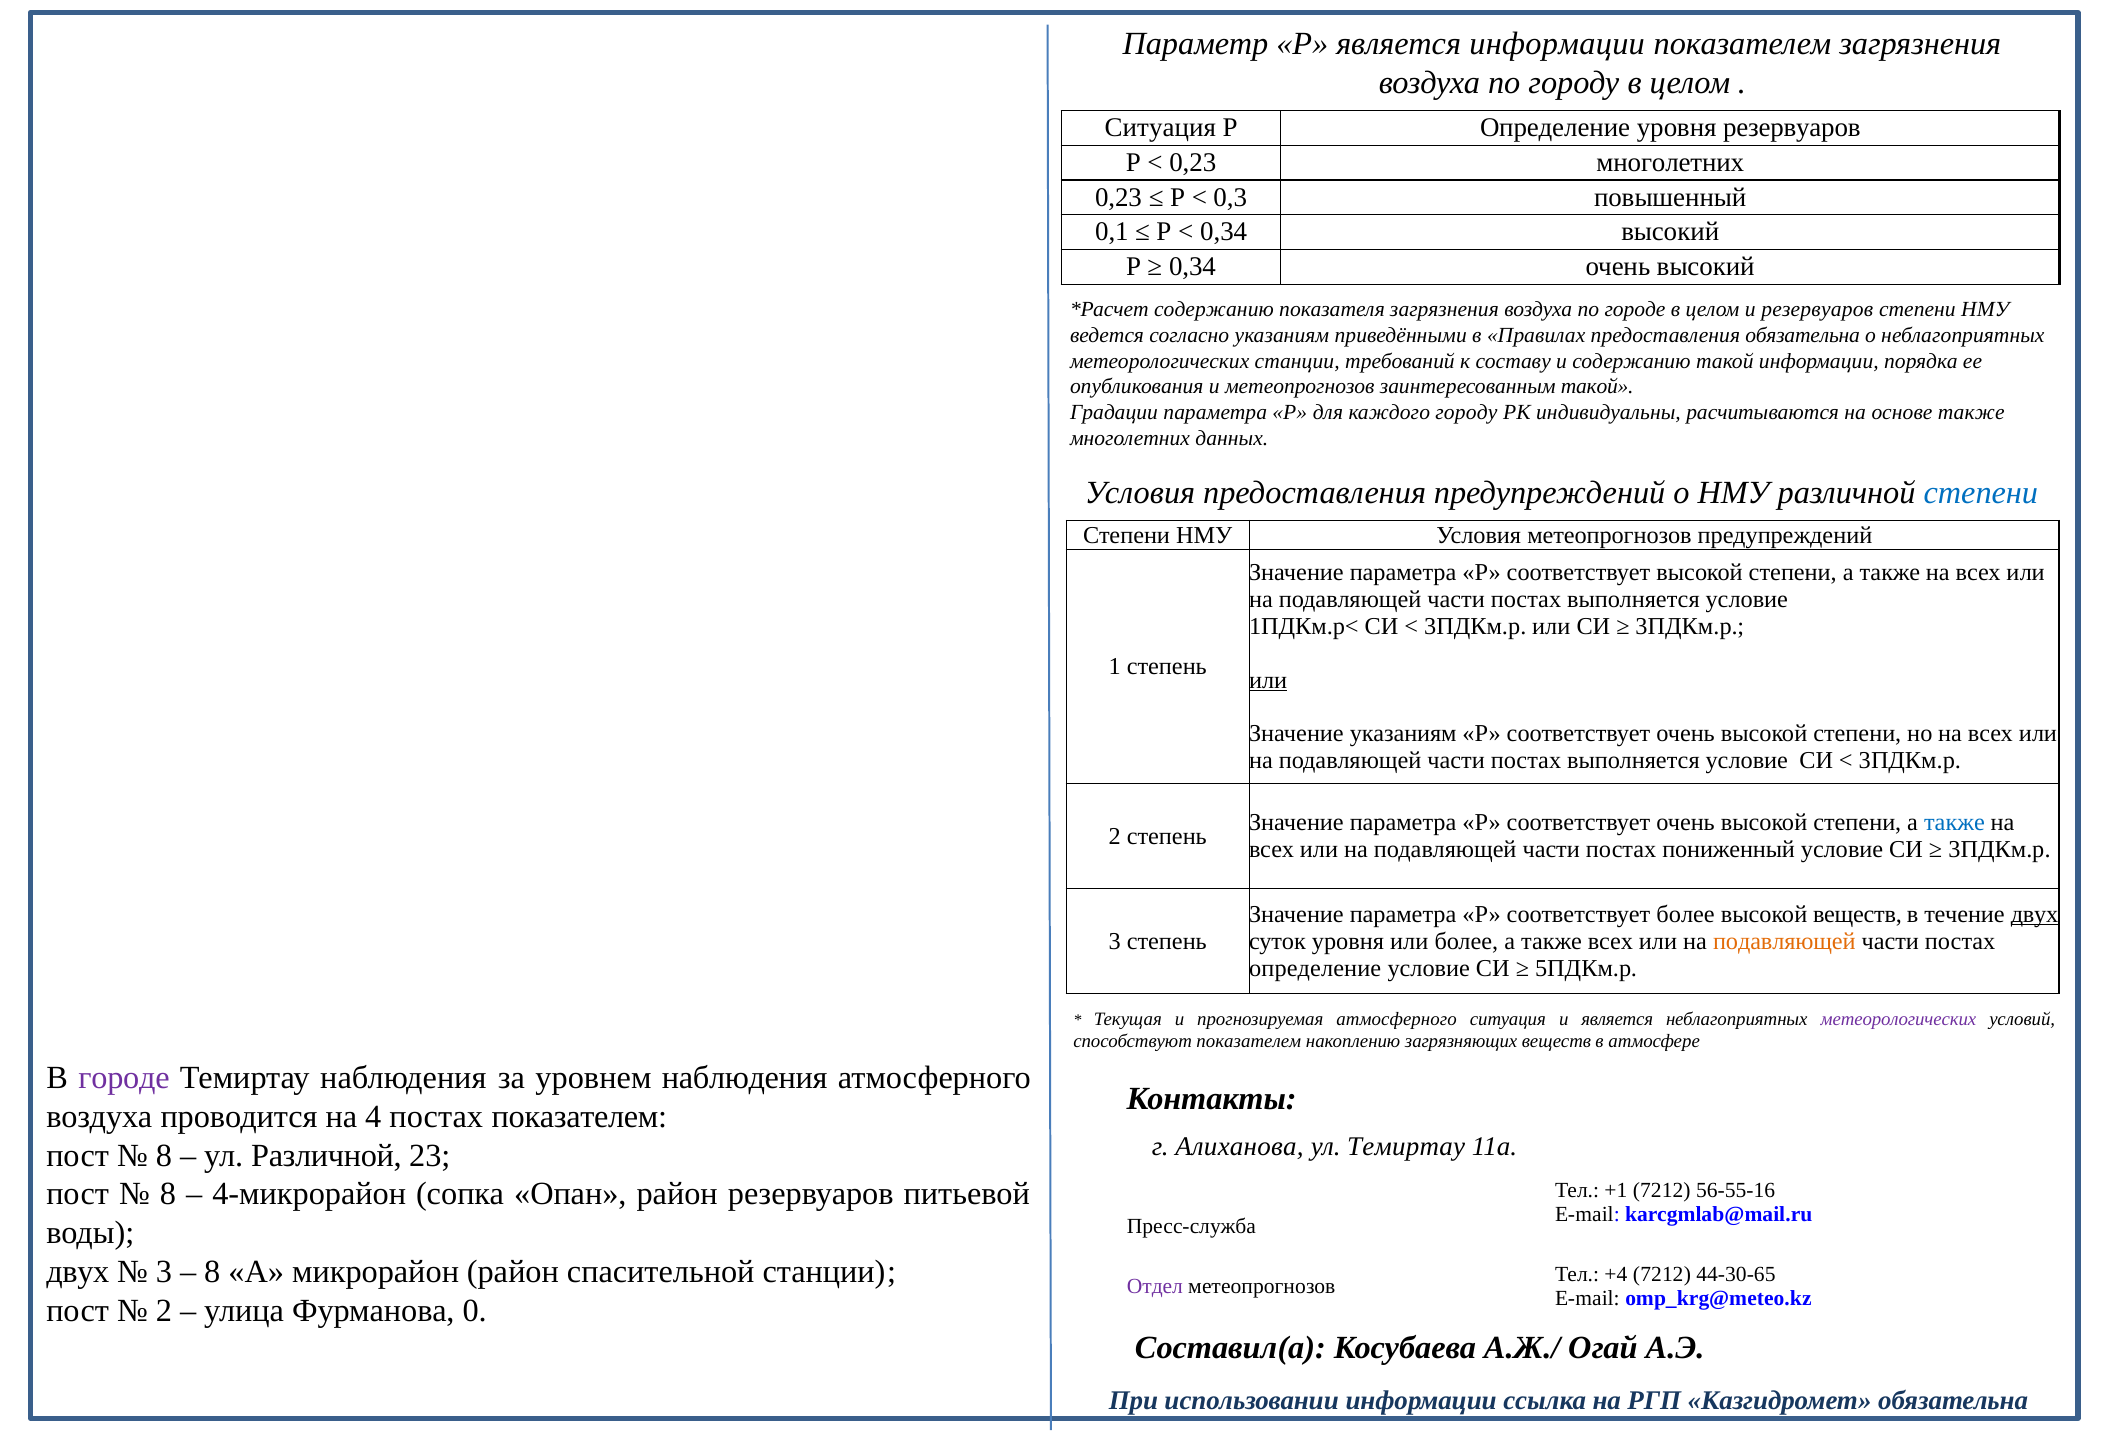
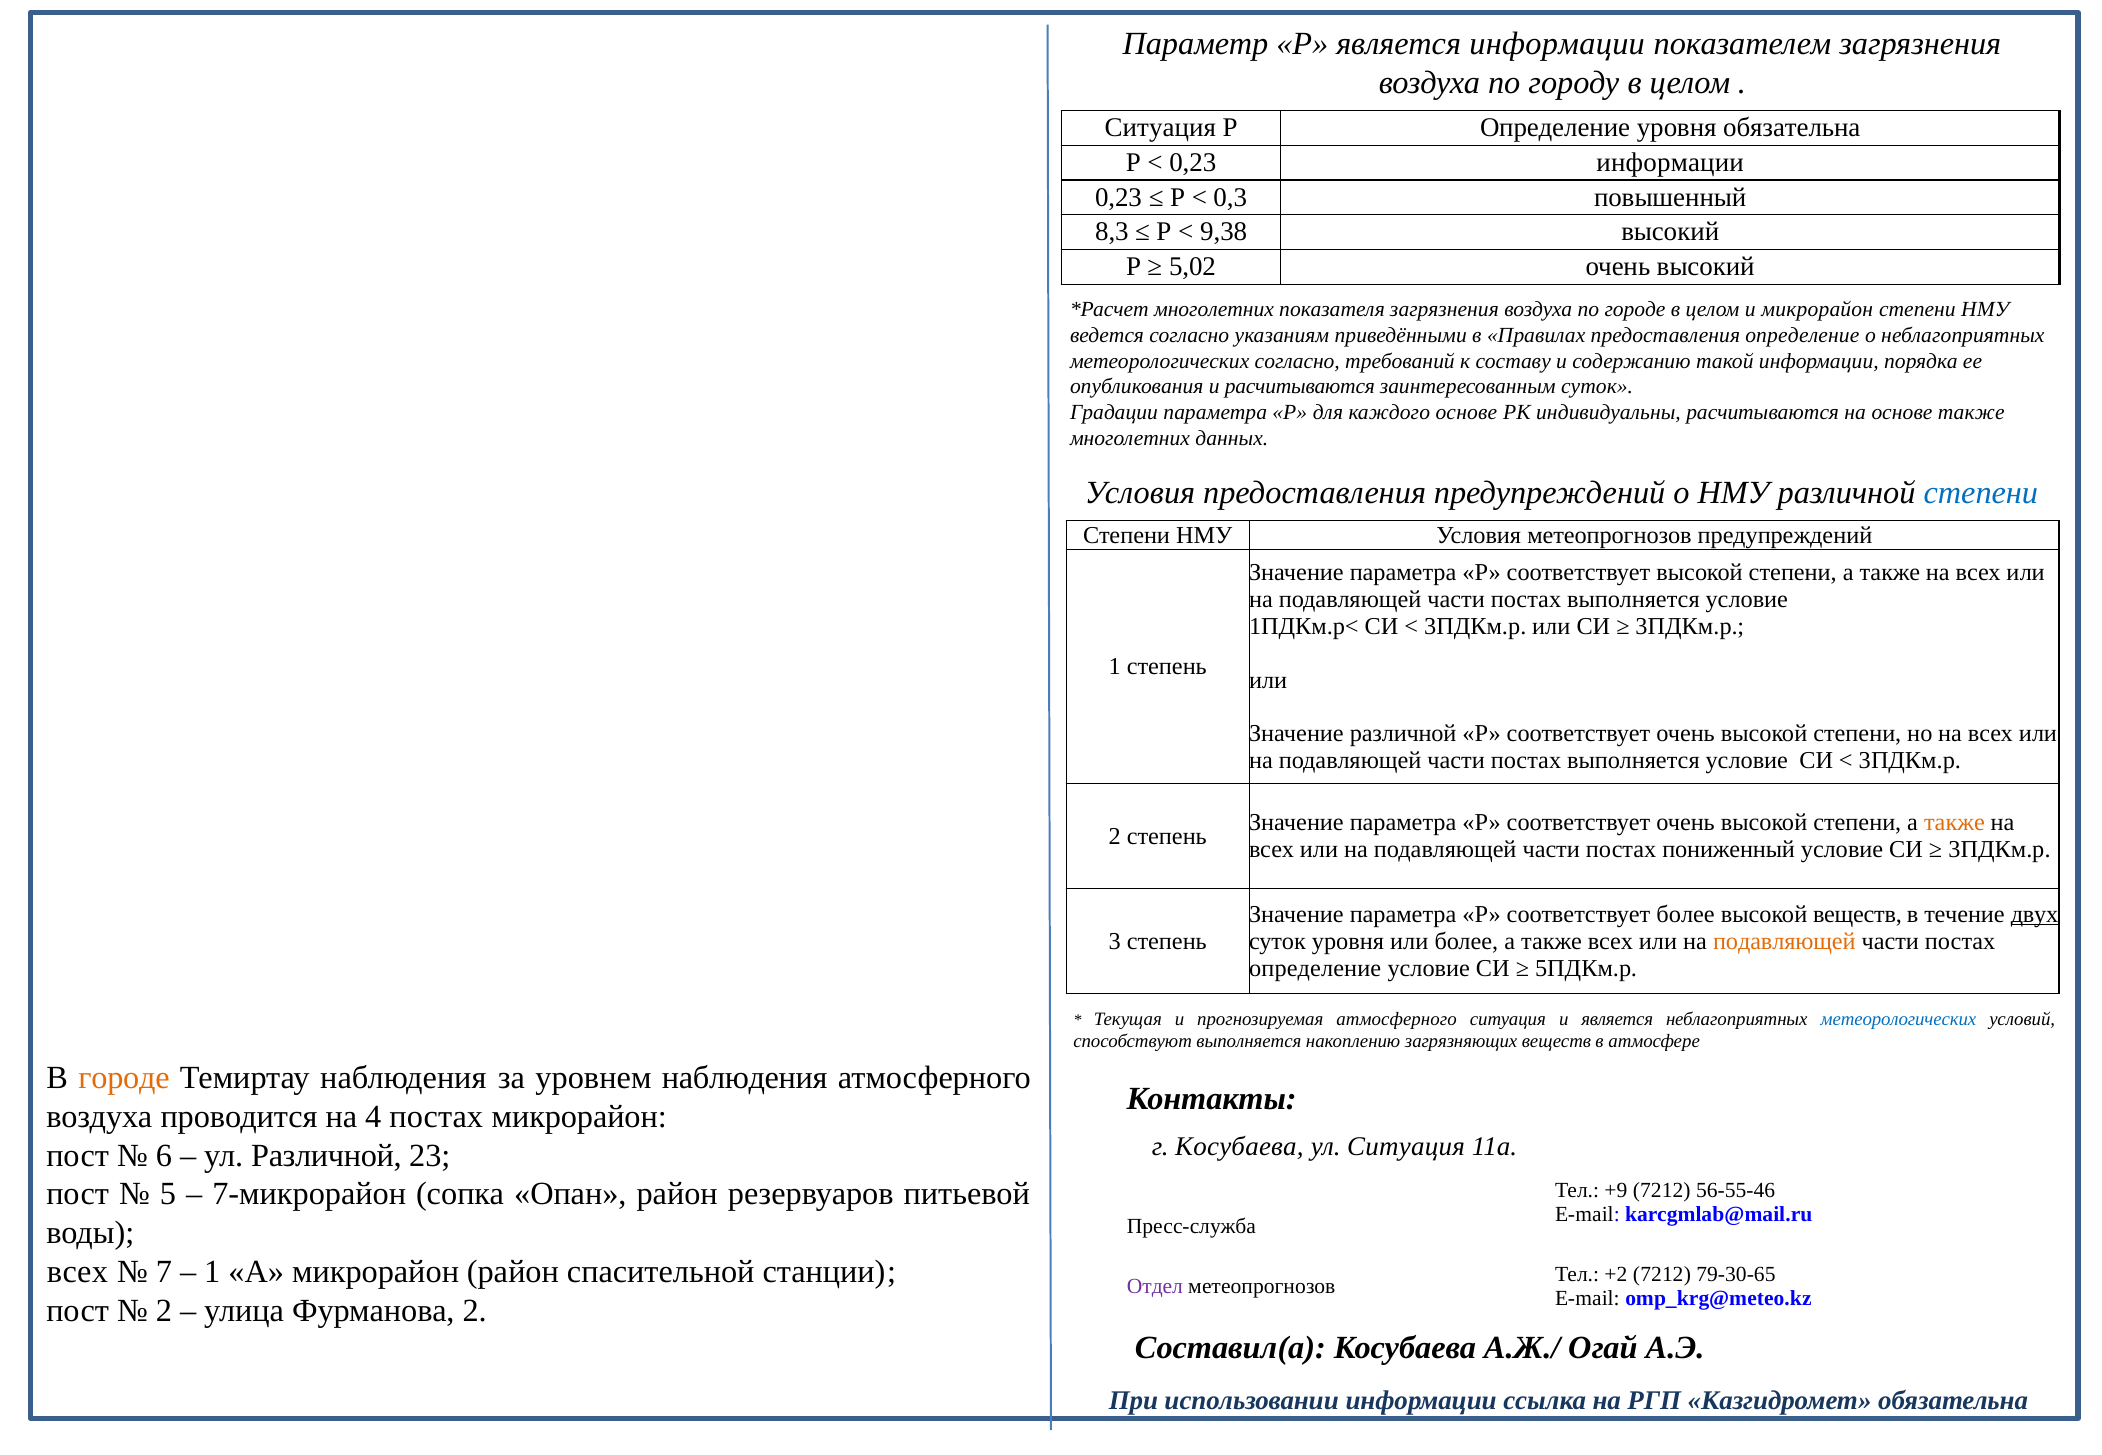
уровня резервуаров: резервуаров -> обязательна (1792, 128)
0,23 многолетних: многолетних -> информации (1670, 163)
0,1: 0,1 -> 8,3 (1112, 232)
0,34: 0,34 -> 9,38 (1224, 232)
0,34: 0,34 -> 5,02 (1193, 267)
содержанию: содержанию -> многолетних (1214, 309)
и резервуаров: резервуаров -> микрорайон (1817, 309)
предоставления обязательна: обязательна -> определение (1802, 335)
метеорологических станции: станции -> согласно (1297, 361)
и метеопрогнозов: метеопрогнозов -> расчитываются (1300, 387)
заинтересованным такой: такой -> суток (1597, 387)
каждого городу: городу -> основе (1466, 413)
или underline: present -> none (1268, 680)
Значение указаниям: указаниям -> различной (1403, 734)
также colour: blue -> orange (1954, 823)
метеорологических colour: purple -> blue (1898, 1019)
способствуют показателем: показателем -> выполняется (1249, 1042)
городе colour: purple -> orange (124, 1078)
постах показателем: показателем -> микрорайон (579, 1117)
г Алиханова: Алиханова -> Косубаева (1239, 1146)
ул Темиртау: Темиртау -> Ситуация (1406, 1146)
8: 8 -> 6 (164, 1156)
8: 8 -> 5 (168, 1194)
4-микрорайон: 4-микрорайон -> 7-микрорайон (309, 1194)
+1: +1 -> +9 (1616, 1191)
56-55-16: 56-55-16 -> 56-55-46 (1736, 1191)
двух: двух -> всех (77, 1272)
3: 3 -> 7 (164, 1272)
8: 8 -> 1 (212, 1272)
+4: +4 -> +2 (1616, 1275)
44-30-65: 44-30-65 -> 79-30-65 (1736, 1275)
Фурманова 0: 0 -> 2 (475, 1311)
